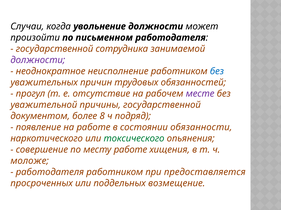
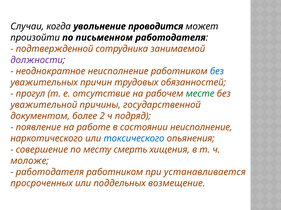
увольнение должности: должности -> проводится (156, 26)
государственной: государственной -> подтвержденной (55, 49)
месте colour: purple -> green (200, 94)
8: 8 -> 2 (102, 116)
состоянии обязанности: обязанности -> неисполнение (201, 128)
токсического colour: green -> blue (134, 139)
месту работе: работе -> смерть (131, 150)
предоставляется: предоставляется -> устанавливается (205, 173)
